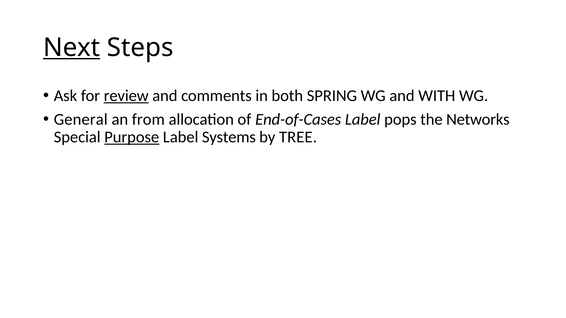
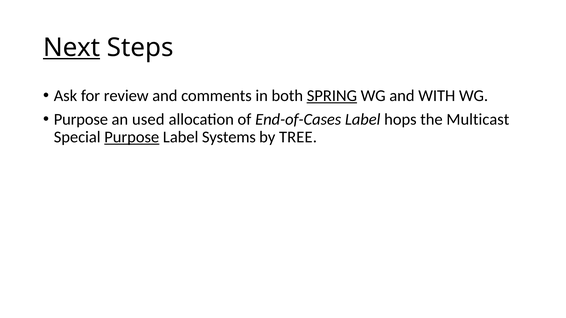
review underline: present -> none (126, 96)
SPRING underline: none -> present (332, 96)
General: General -> Purpose (81, 119)
from: from -> used (148, 119)
pops: pops -> hops (400, 119)
Networks: Networks -> Multicast (478, 119)
